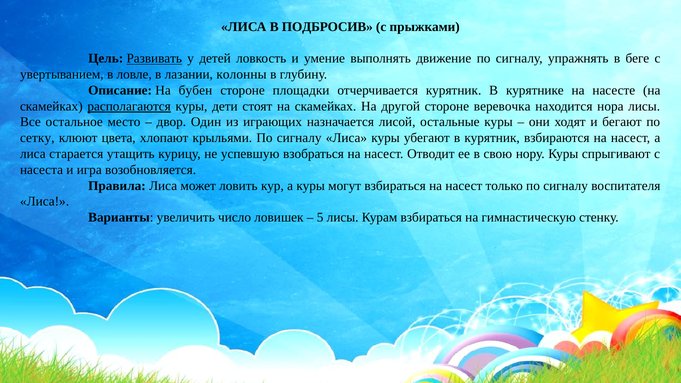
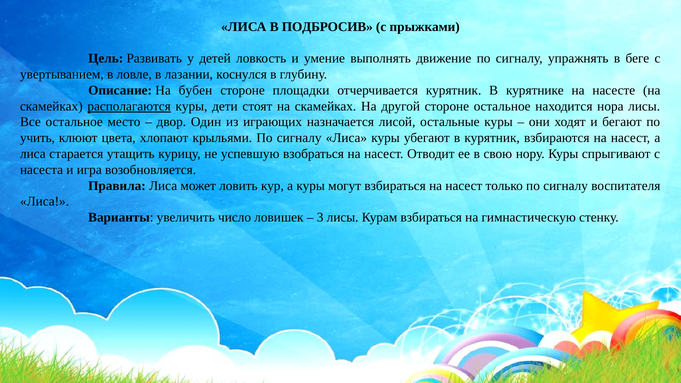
Развивать underline: present -> none (154, 59)
колонны: колонны -> коснулся (242, 74)
стороне веревочка: веревочка -> остальное (502, 106)
сетку: сетку -> учить (37, 138)
5: 5 -> 3 (320, 218)
